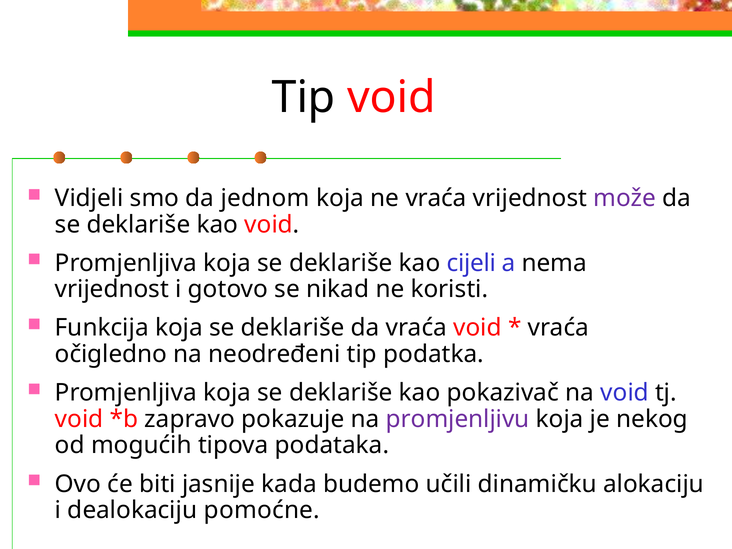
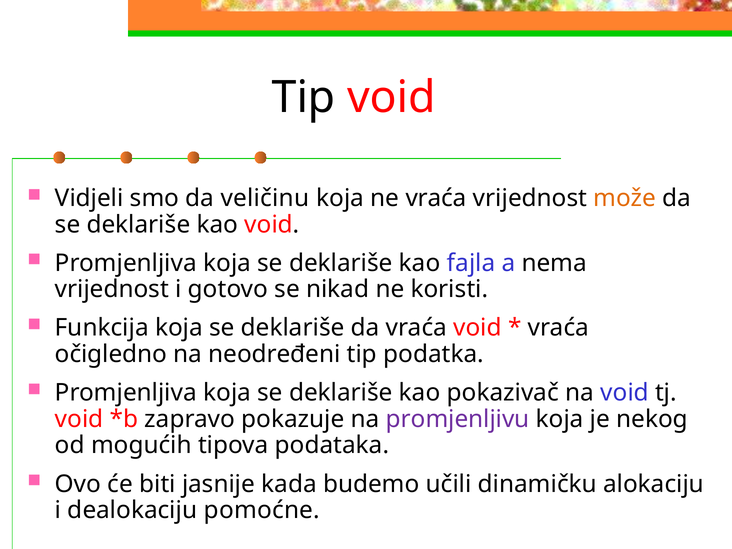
jednom: jednom -> veličinu (265, 198)
može colour: purple -> orange (625, 198)
cijeli: cijeli -> fajla (471, 263)
